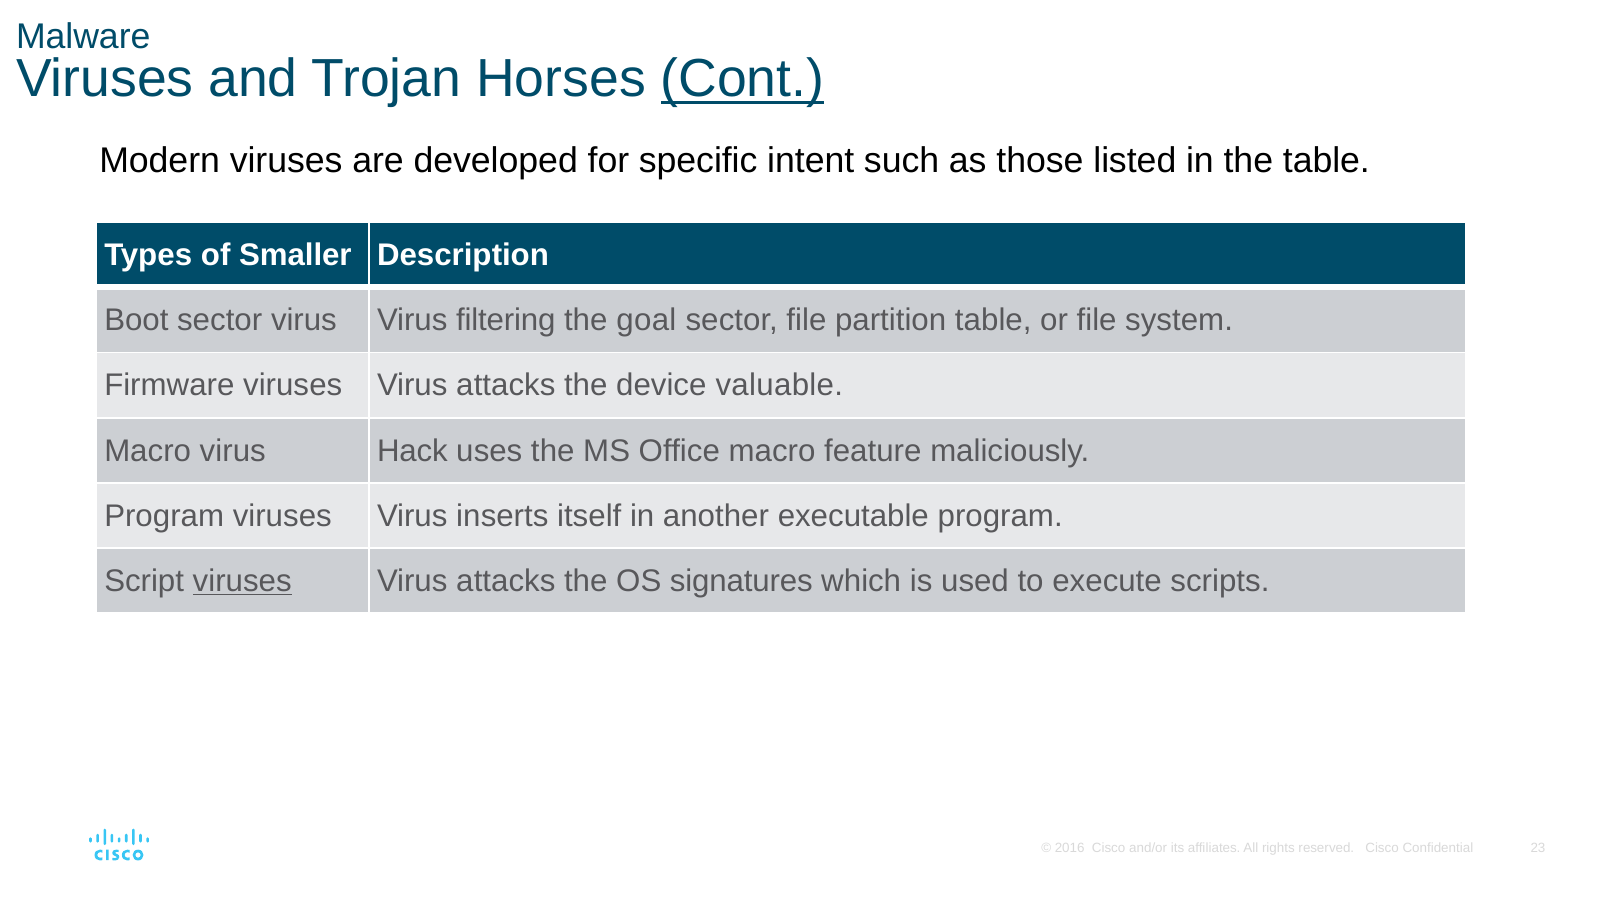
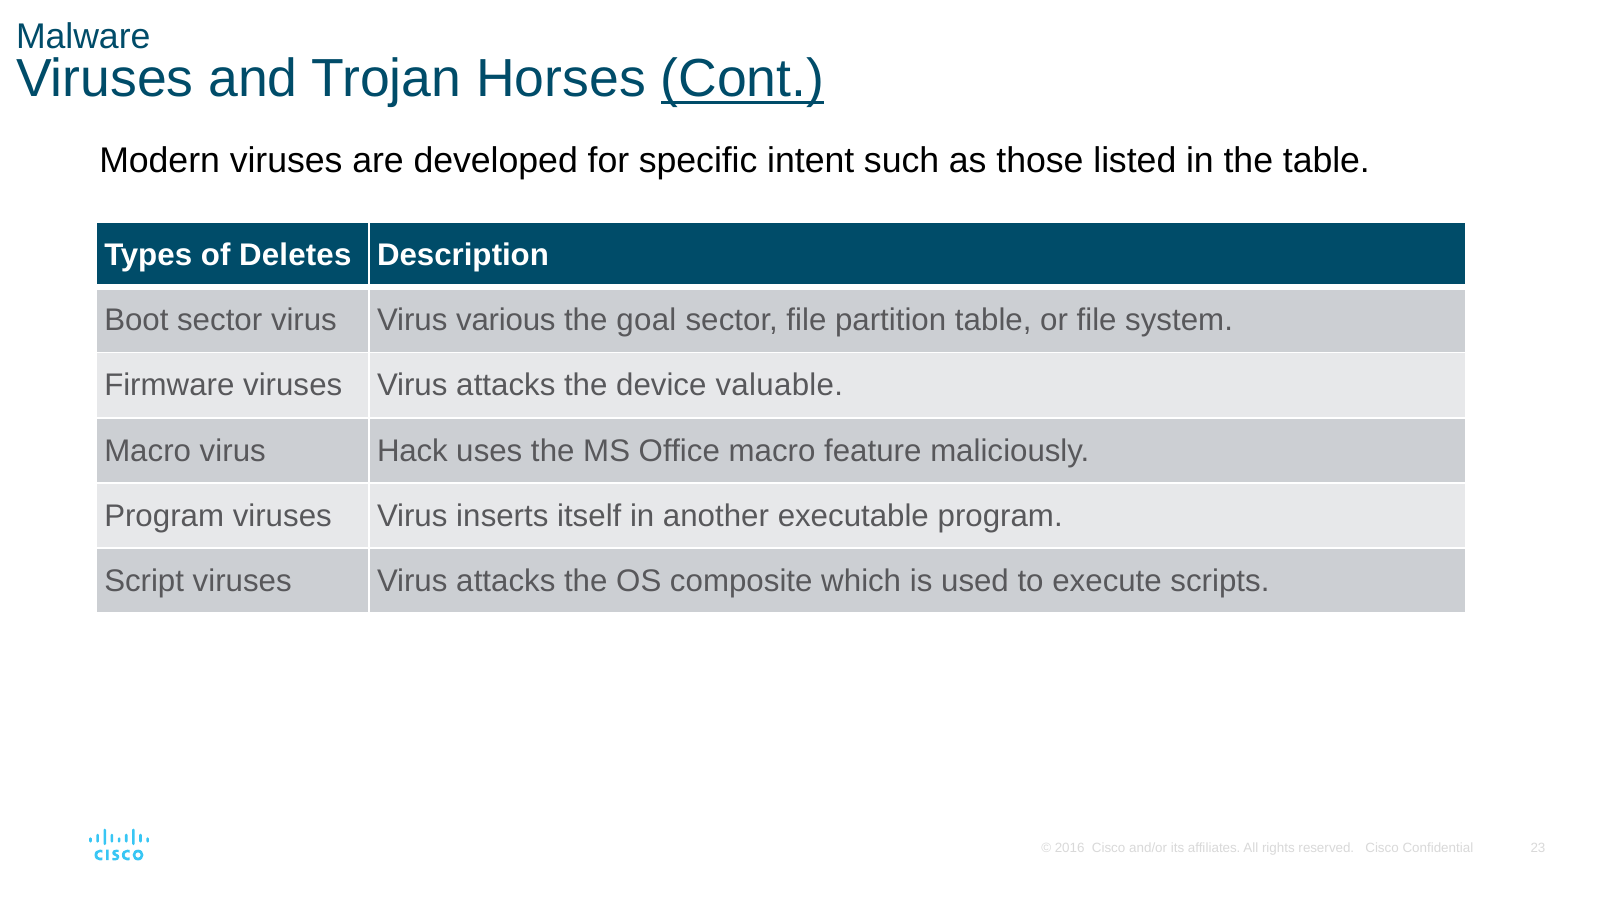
Smaller: Smaller -> Deletes (295, 255)
filtering: filtering -> various (506, 320)
viruses underline: present -> none (242, 581)
signatures: signatures -> composite (741, 581)
